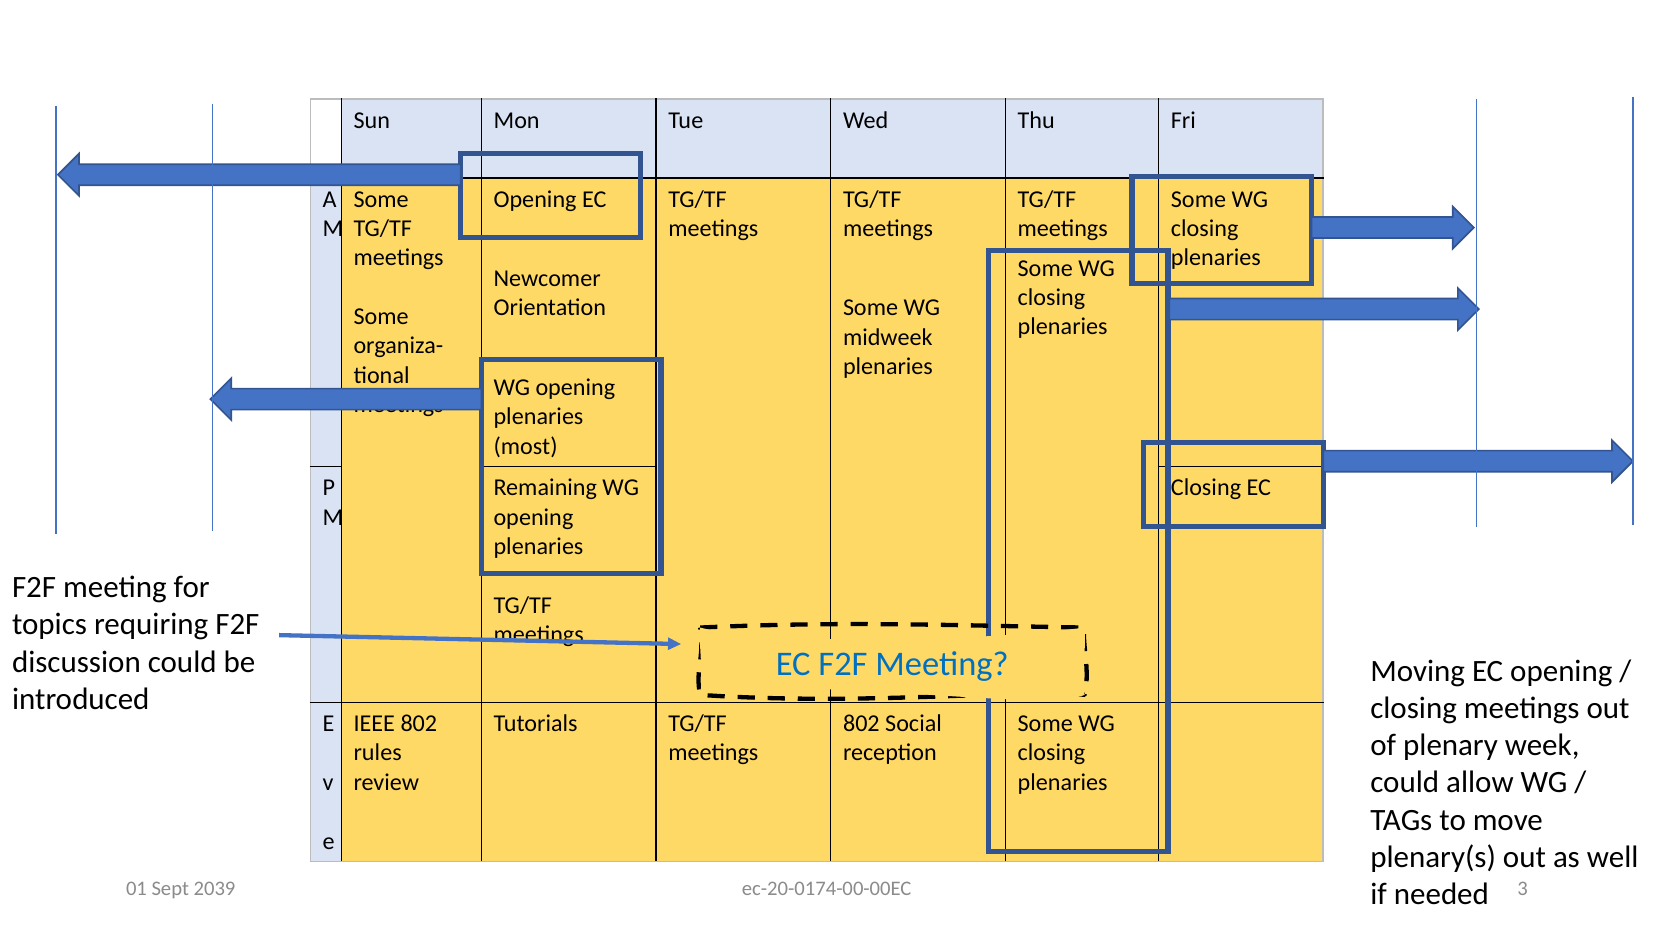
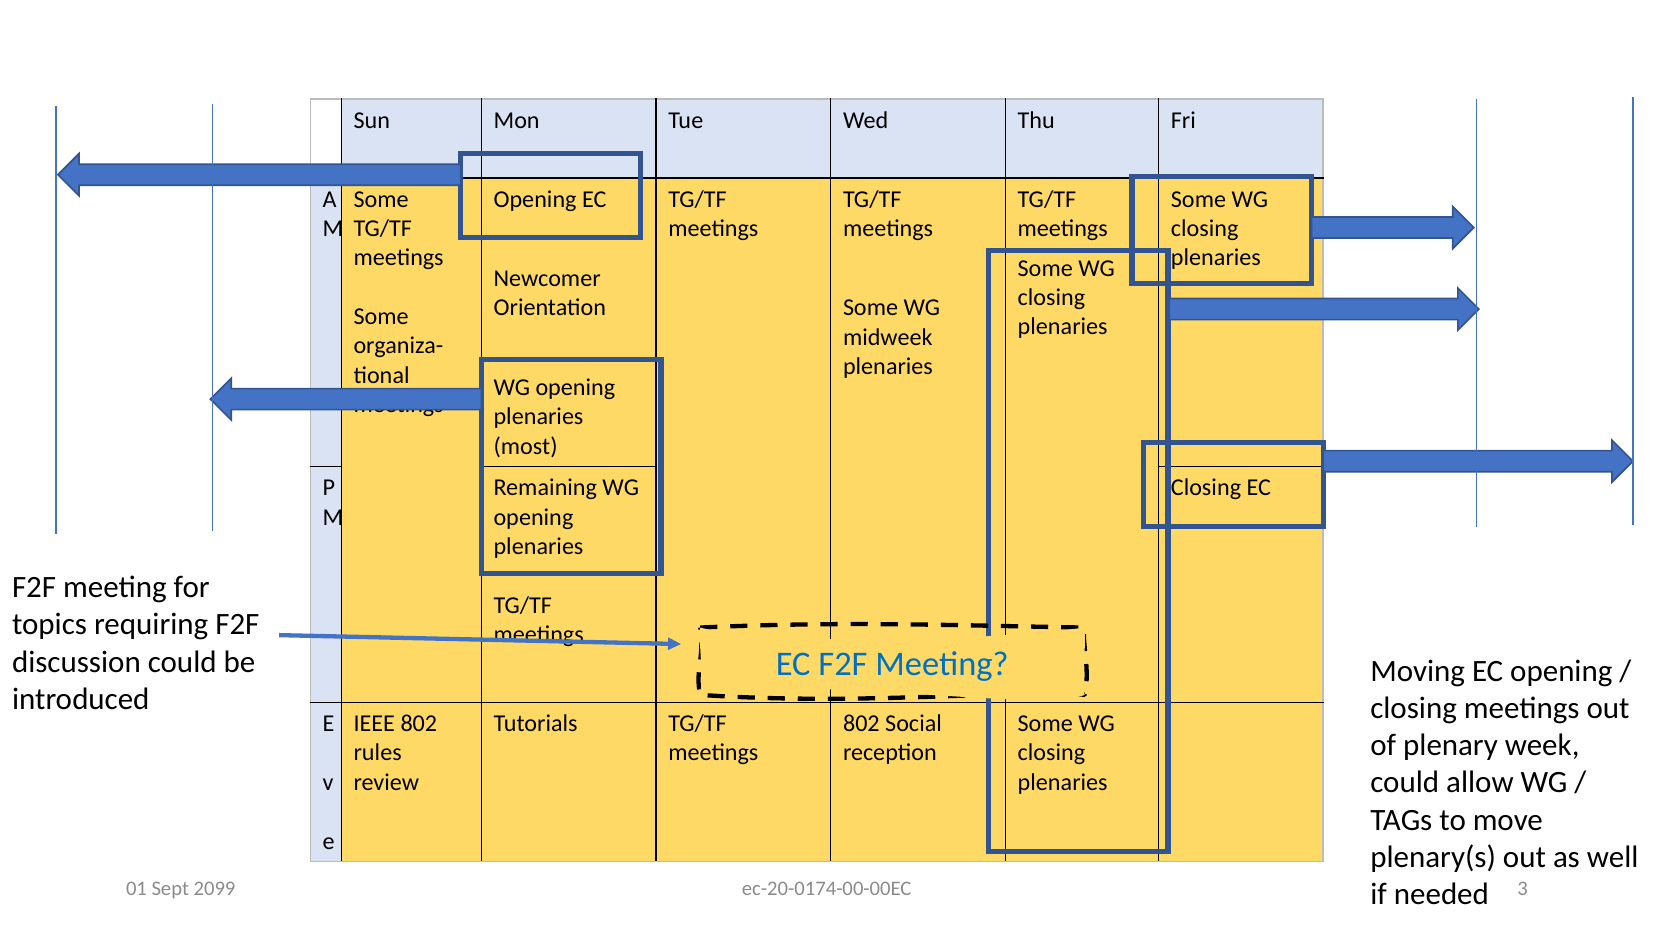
2039: 2039 -> 2099 (215, 888)
